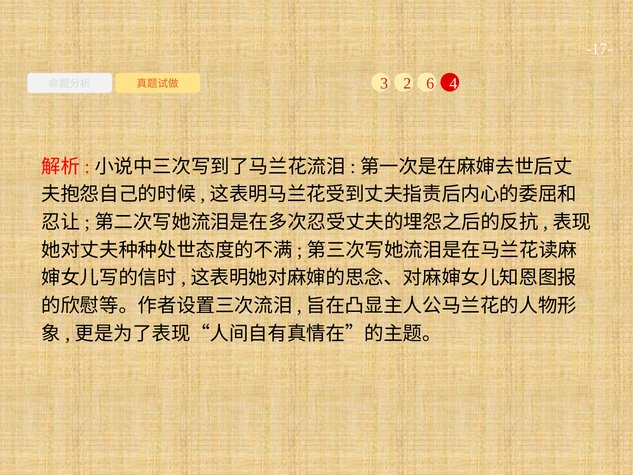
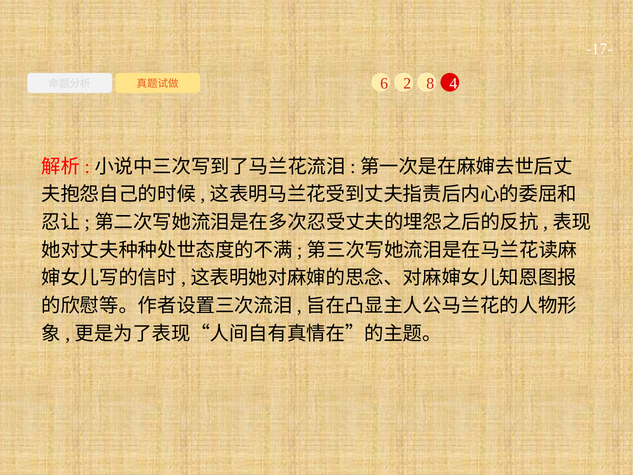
3: 3 -> 6 (384, 83)
6: 6 -> 8 (430, 83)
